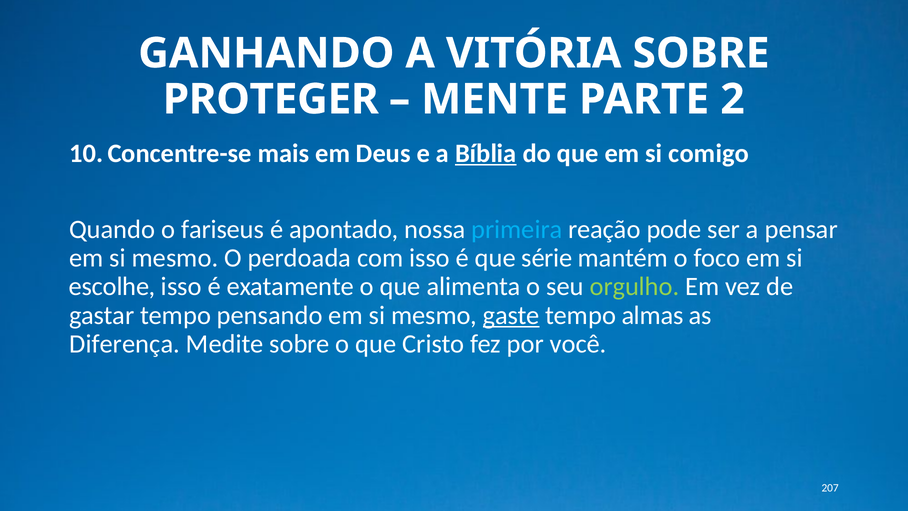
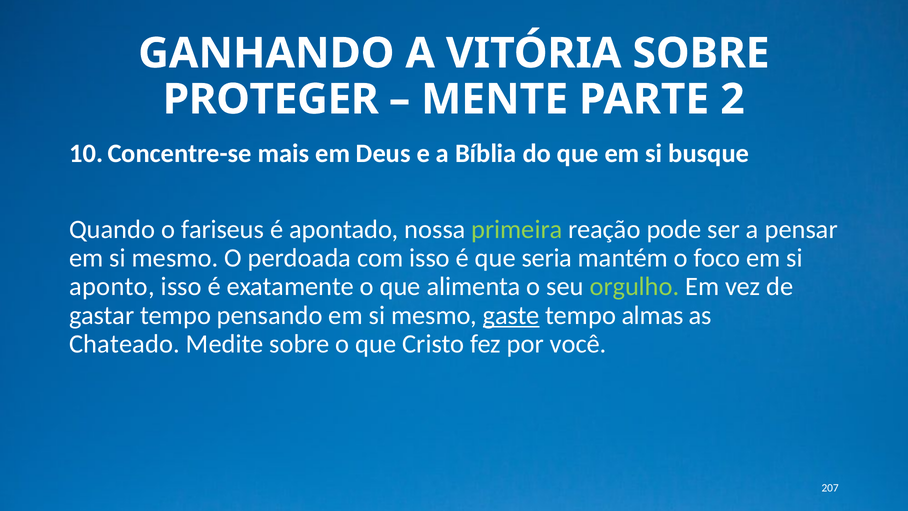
Bíblia underline: present -> none (486, 153)
comigo: comigo -> busque (709, 153)
primeira colour: light blue -> light green (517, 229)
série: série -> seria (547, 258)
escolhe: escolhe -> aponto (112, 287)
Diferença: Diferença -> Chateado (125, 344)
